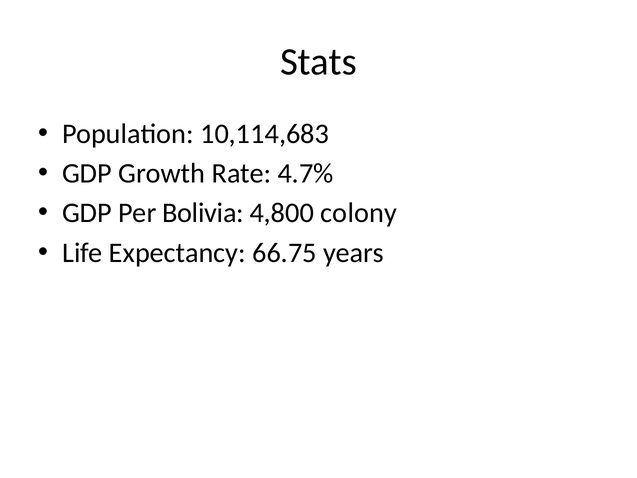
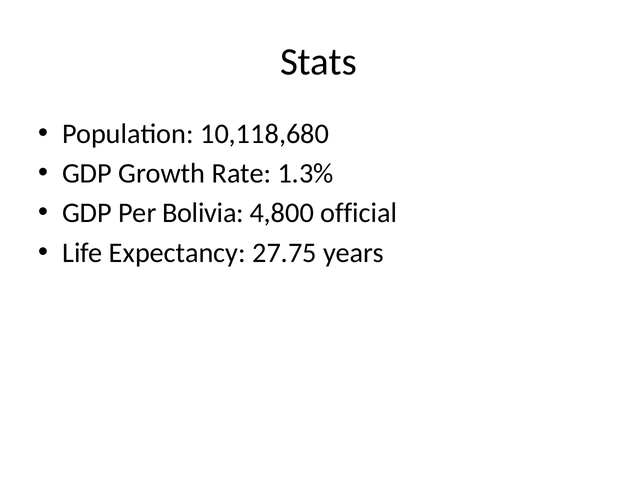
10,114,683: 10,114,683 -> 10,118,680 (265, 134)
4.7%: 4.7% -> 1.3% (306, 173)
colony: colony -> official (359, 213)
66.75: 66.75 -> 27.75 (284, 253)
